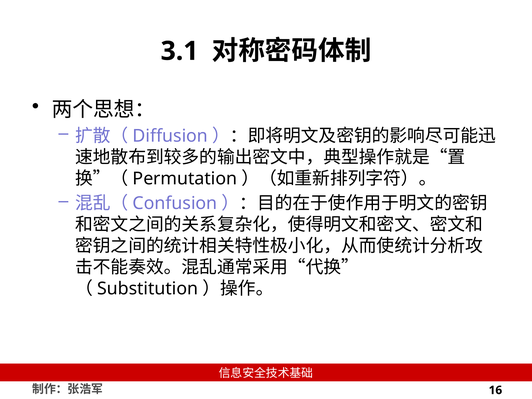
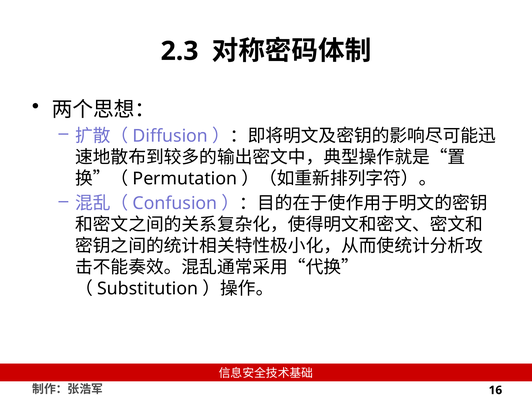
3.1: 3.1 -> 2.3 (180, 51)
